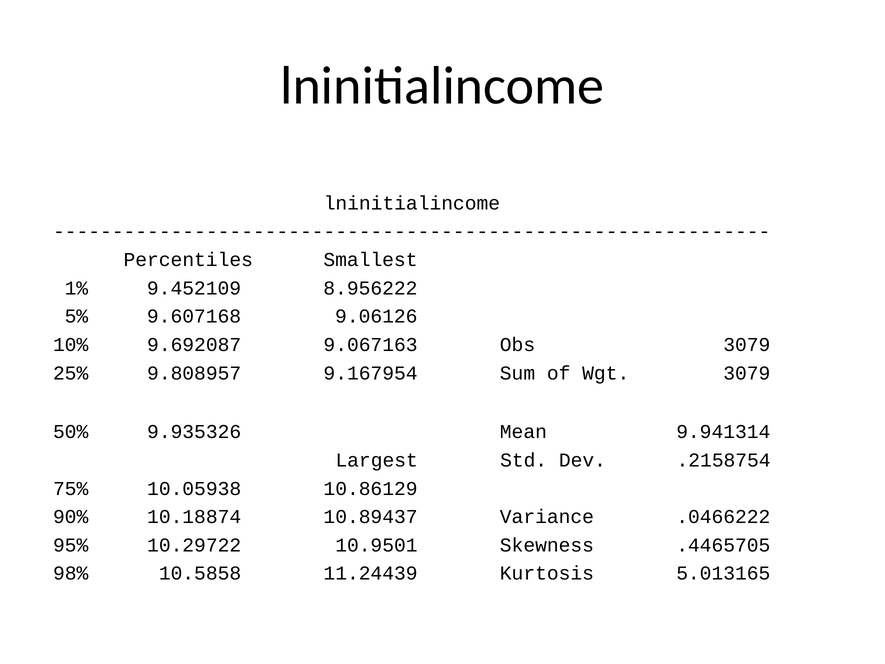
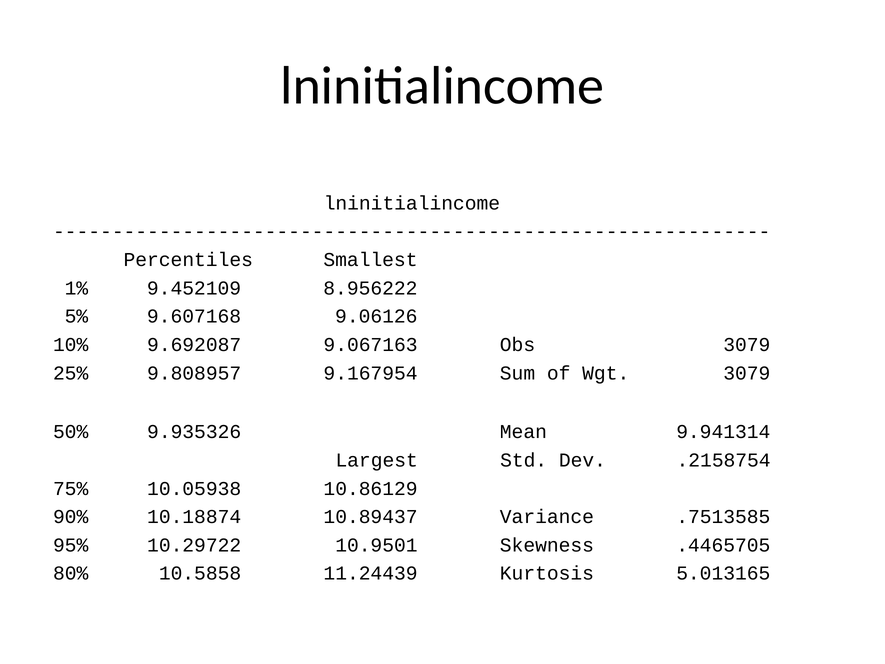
.0466222: .0466222 -> .7513585 (723, 517)
98%: 98% -> 80% (71, 573)
